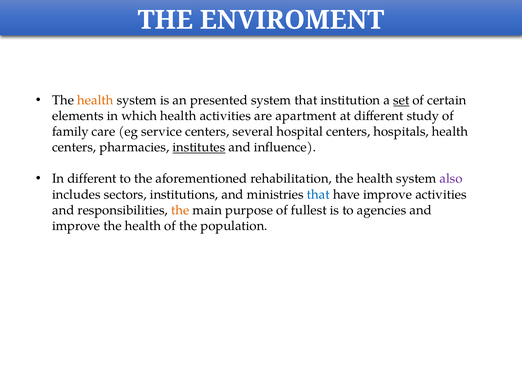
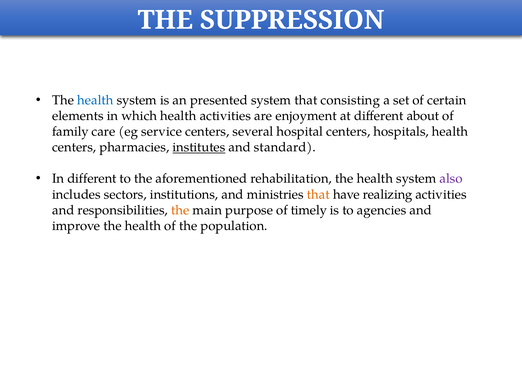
ENVIROMENT: ENVIROMENT -> SUPPRESSION (292, 20)
health colour: orange -> blue (95, 100)
institution: institution -> consisting (350, 100)
set underline: present -> none (401, 100)
apartment: apartment -> enjoyment (306, 116)
study: study -> about (423, 116)
influence: influence -> standard (285, 147)
that colour: blue -> orange (318, 194)
have improve: improve -> realizing (388, 194)
fullest: fullest -> timely (309, 210)
